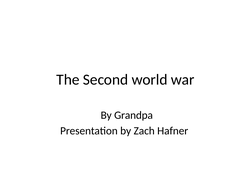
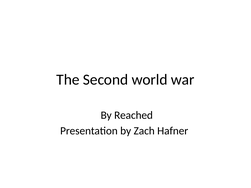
Grandpa: Grandpa -> Reached (134, 115)
